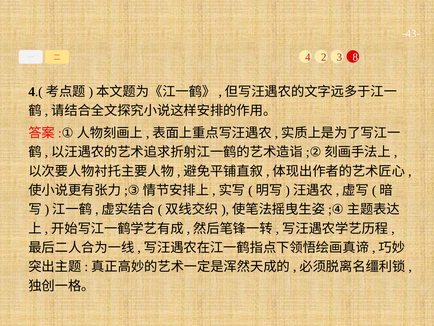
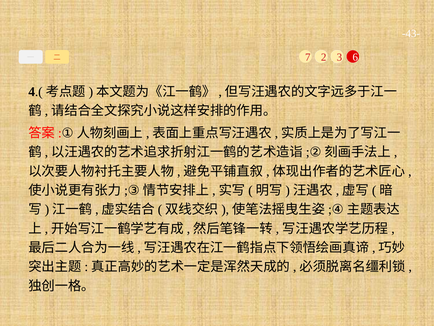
4: 4 -> 7 (308, 57)
8: 8 -> 6 (355, 57)
